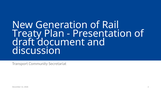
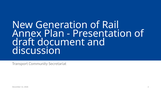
Treaty: Treaty -> Annex (27, 33)
